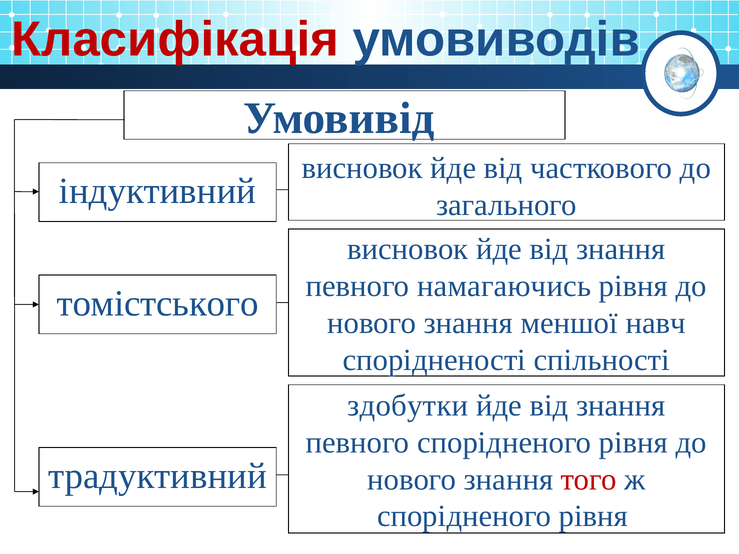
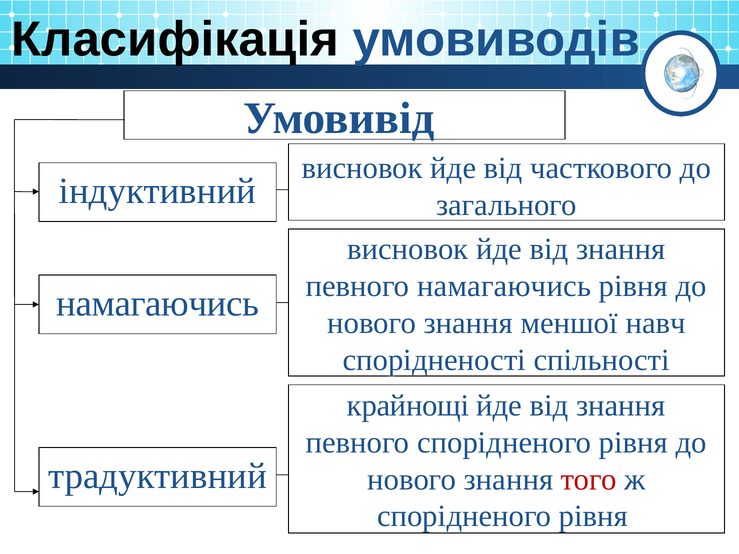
Класифікація colour: red -> black (175, 39)
томістського: томістського -> намагаючись (158, 304)
здобутки: здобутки -> крайнощі (408, 406)
